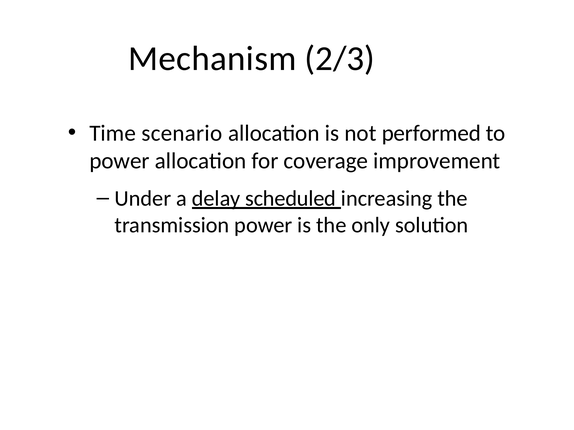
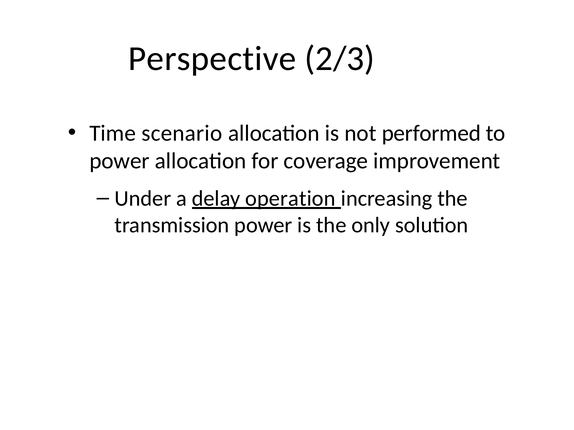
Mechanism: Mechanism -> Perspective (212, 59)
scheduled: scheduled -> operation (290, 199)
